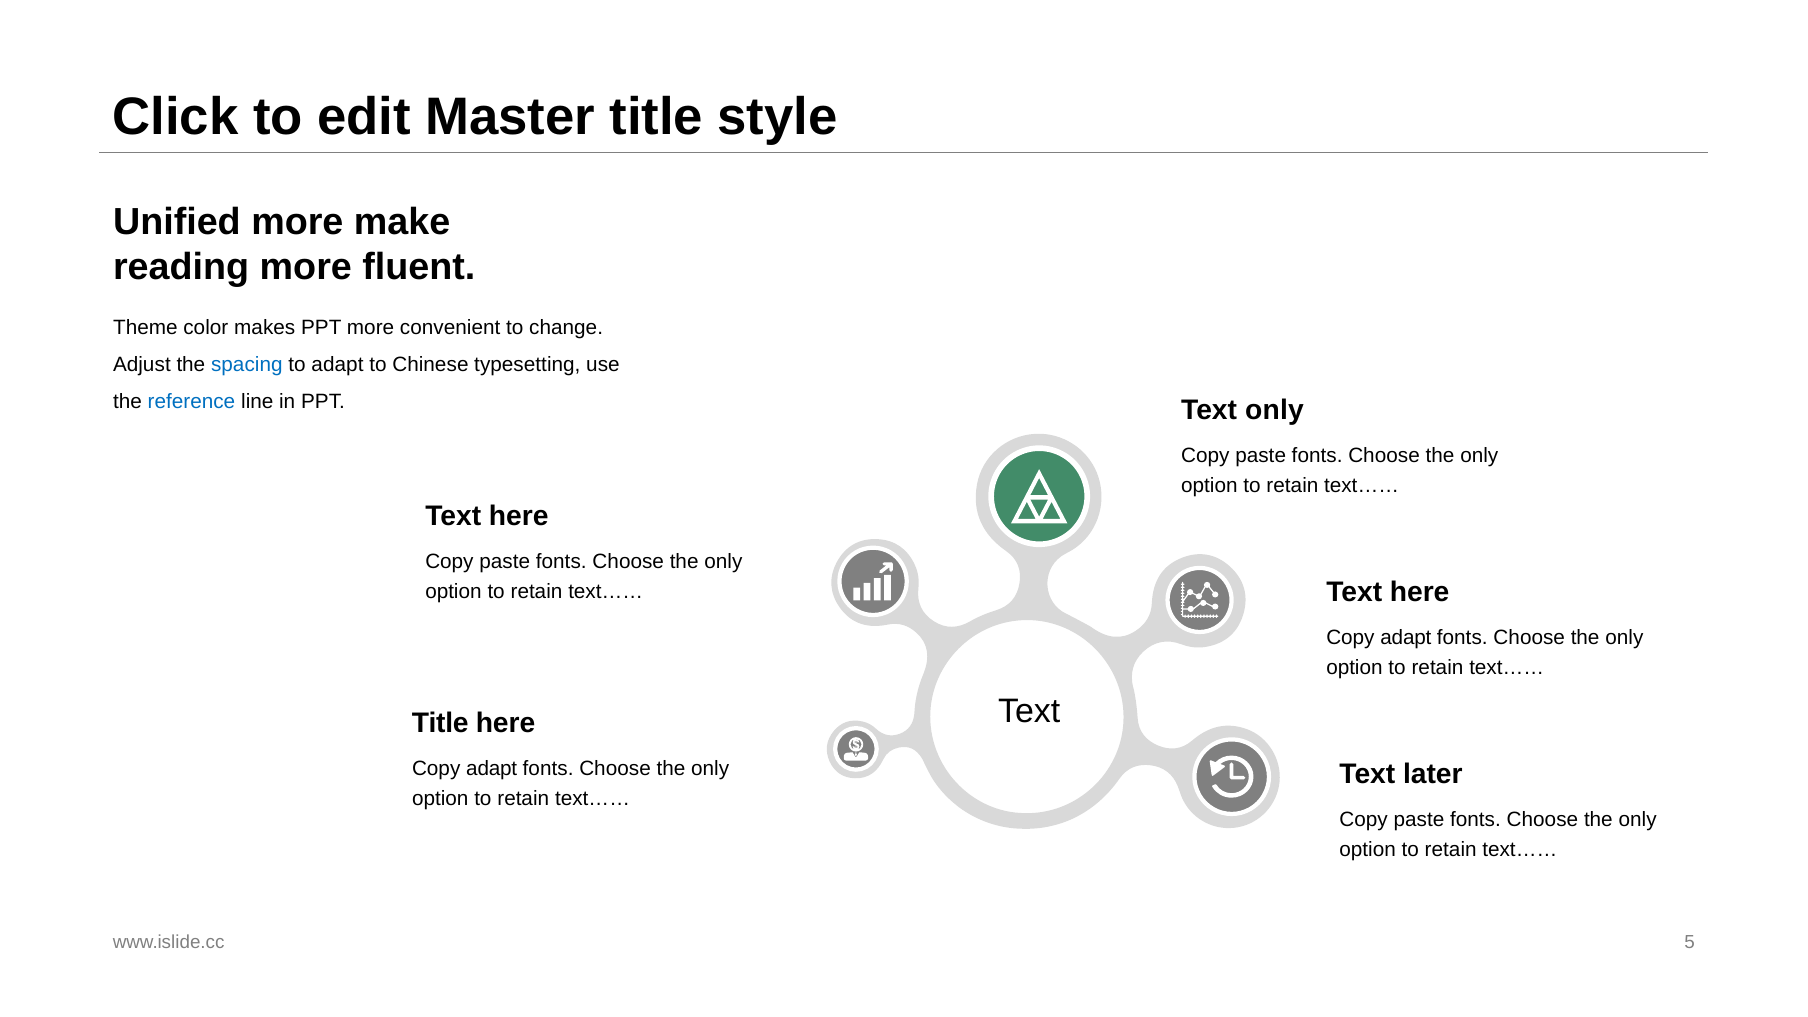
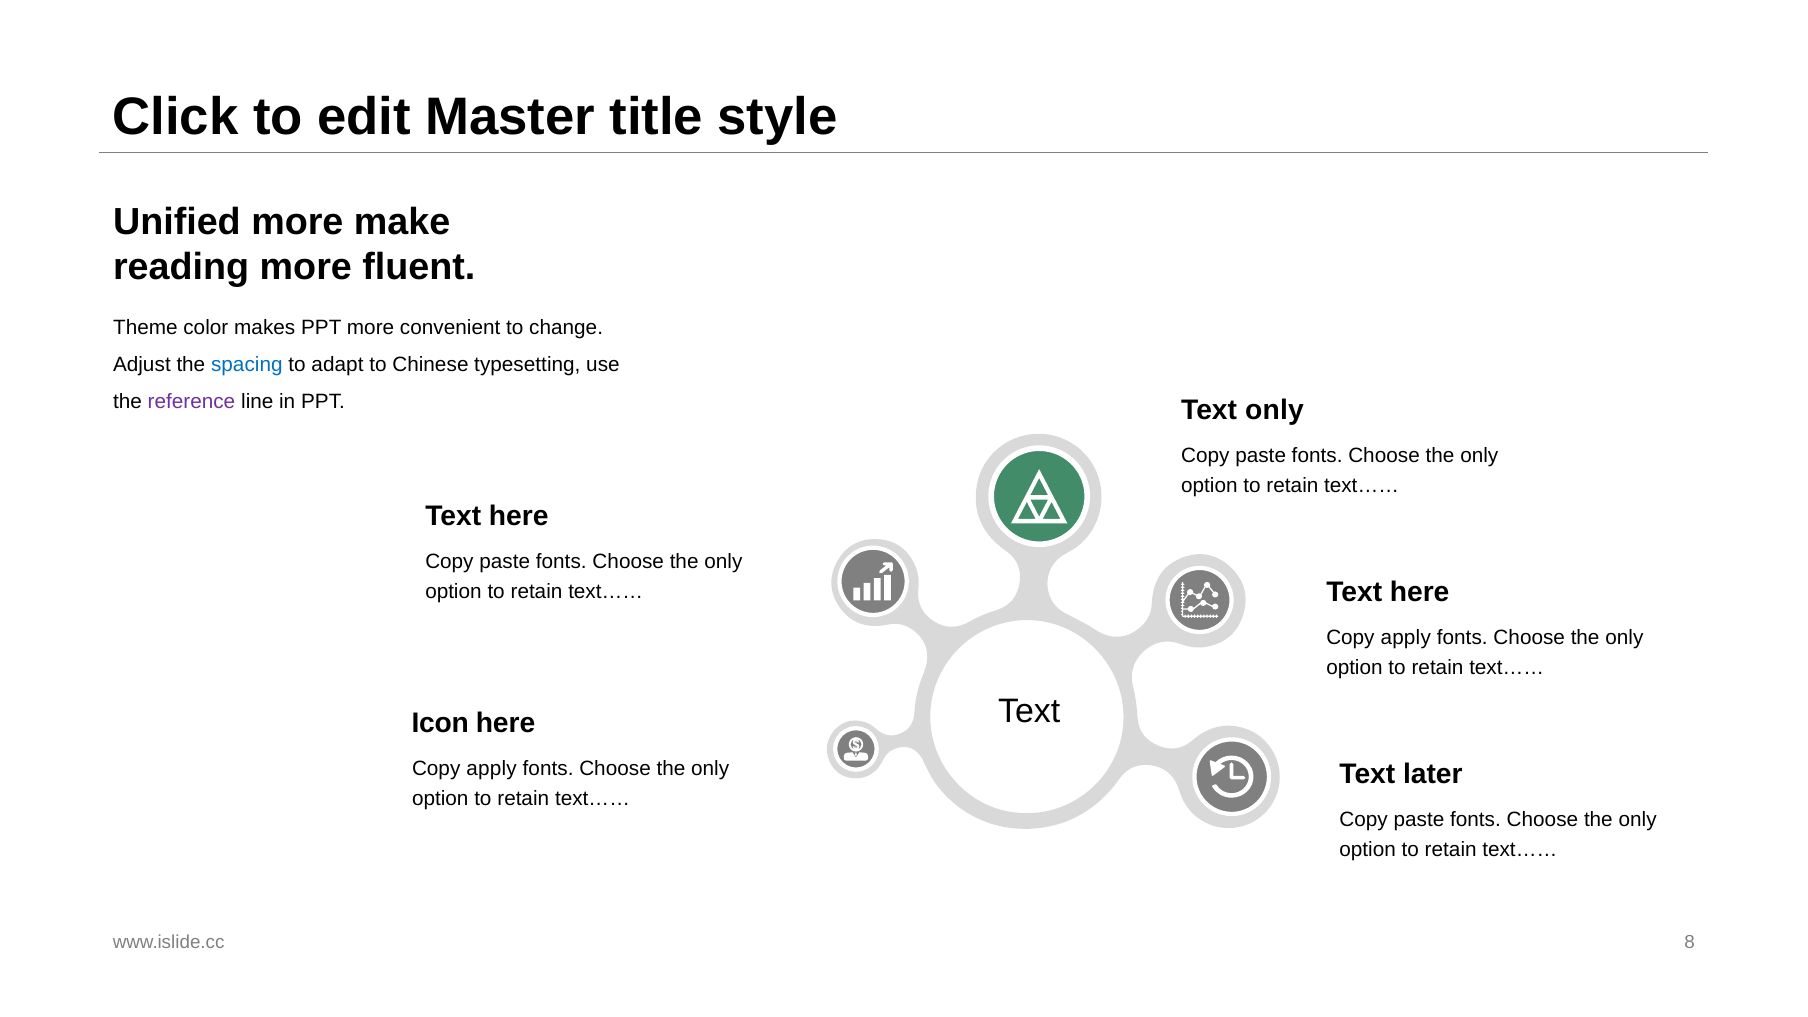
reference colour: blue -> purple (191, 402)
adapt: adapt -> apply (1406, 638)
Title: Title -> Icon (440, 723)
adapt: adapt -> apply (492, 769)
5: 5 -> 8 (1690, 942)
